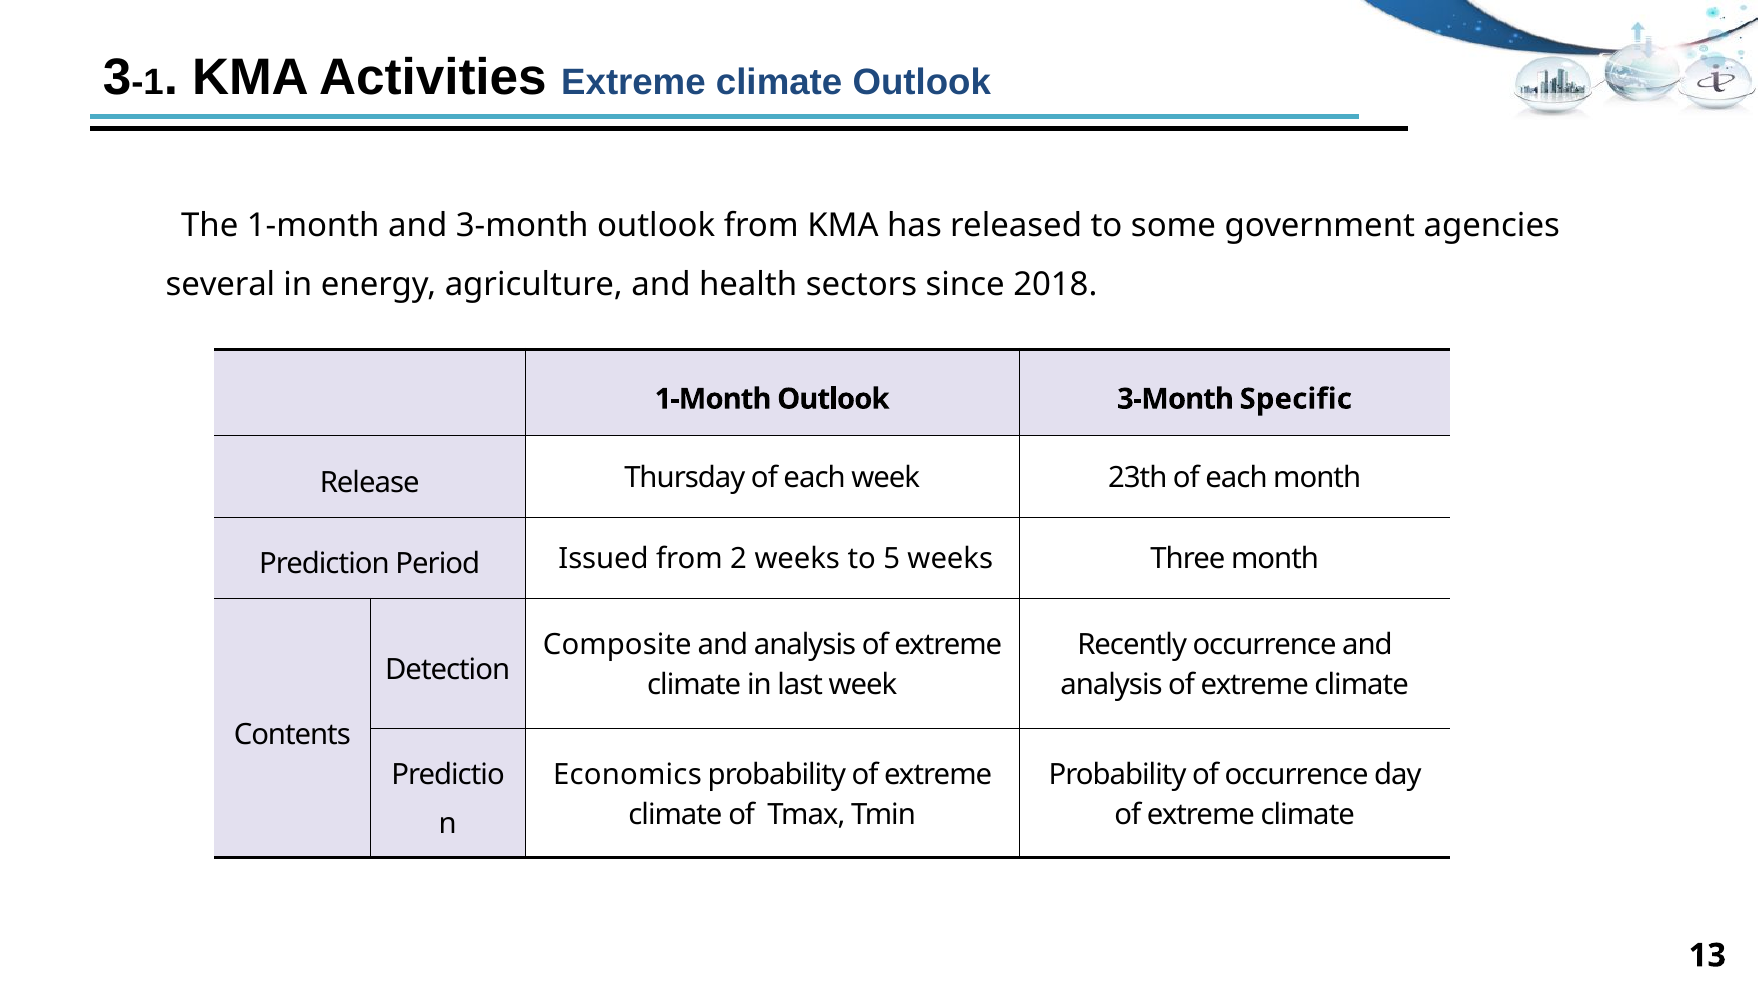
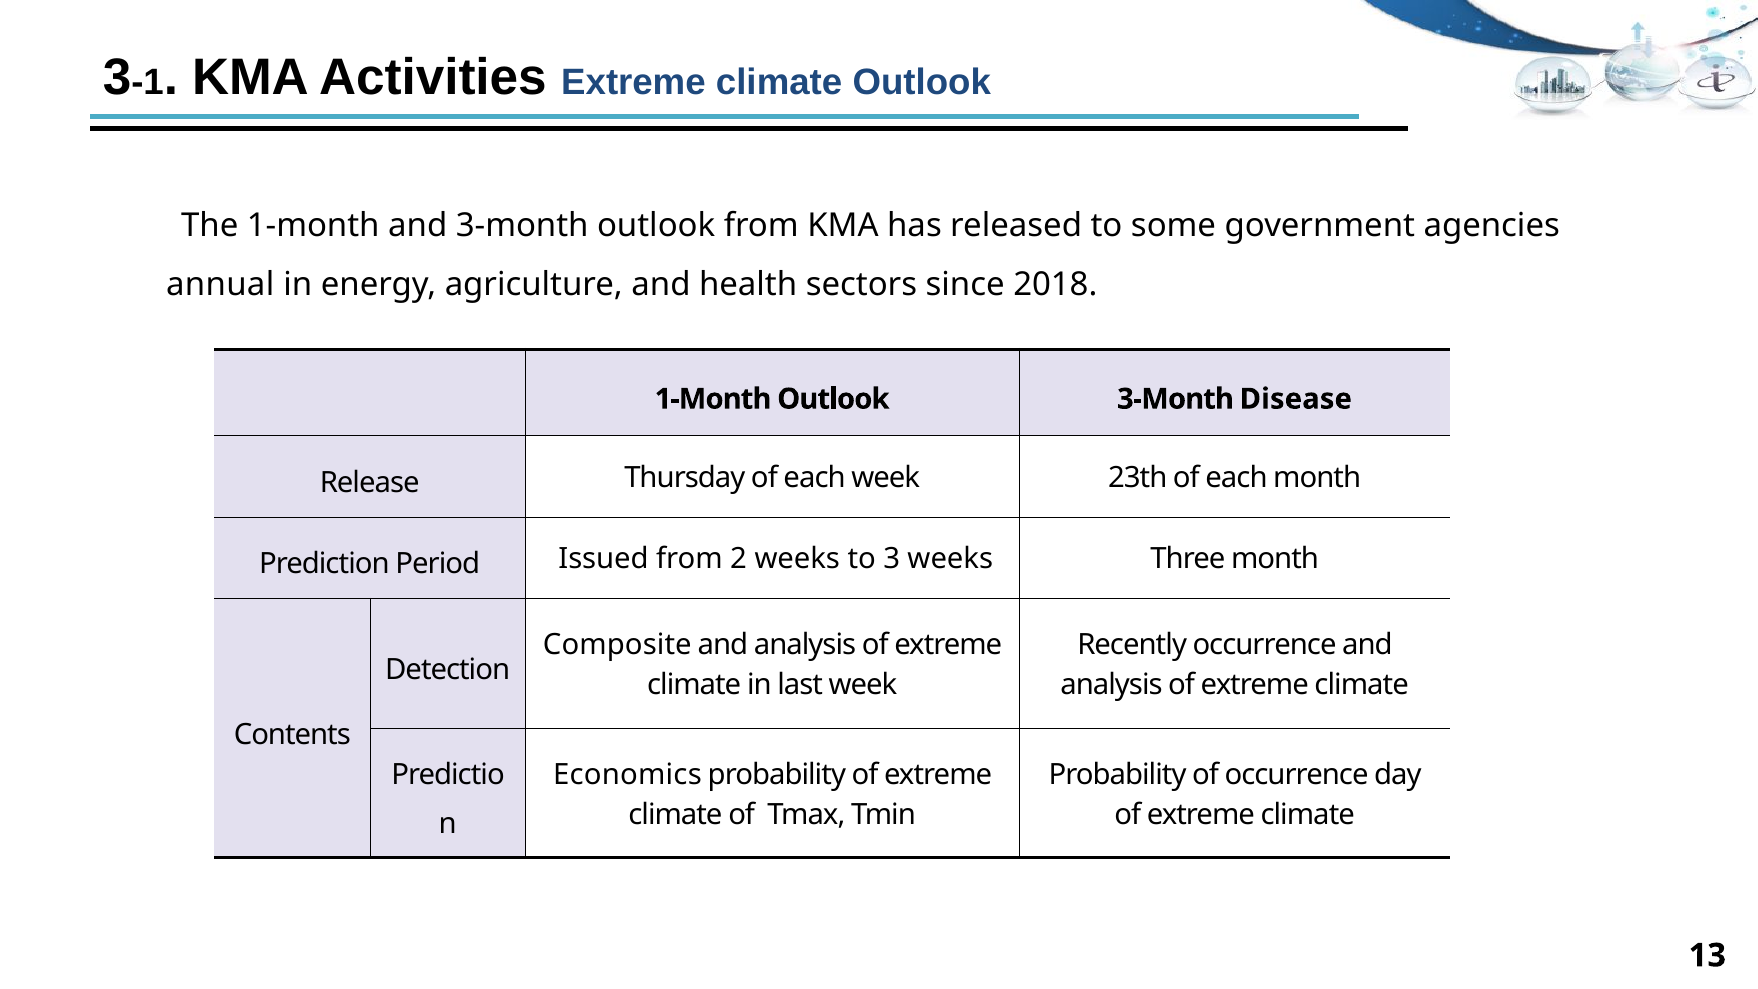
several: several -> annual (220, 285)
Specific: Specific -> Disease (1296, 399)
to 5: 5 -> 3 (892, 559)
